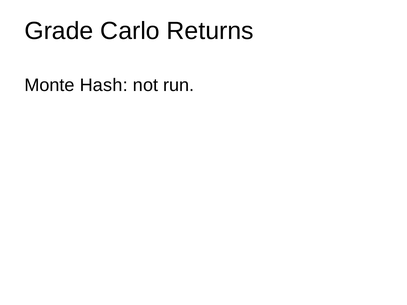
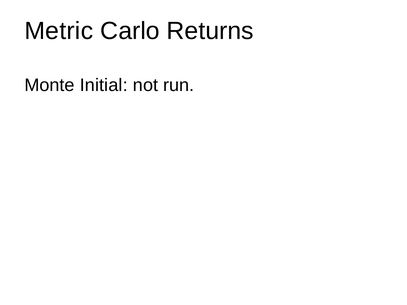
Grade: Grade -> Metric (59, 31)
Hash: Hash -> Initial (104, 85)
